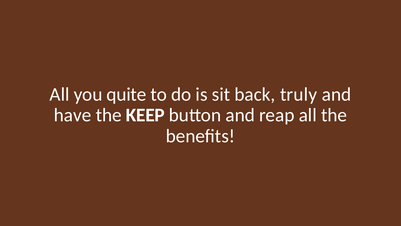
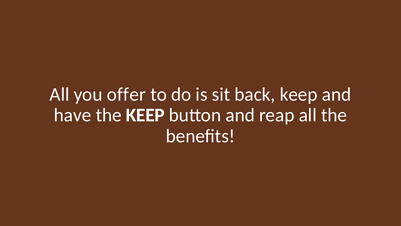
quite: quite -> offer (126, 94)
back truly: truly -> keep (299, 94)
